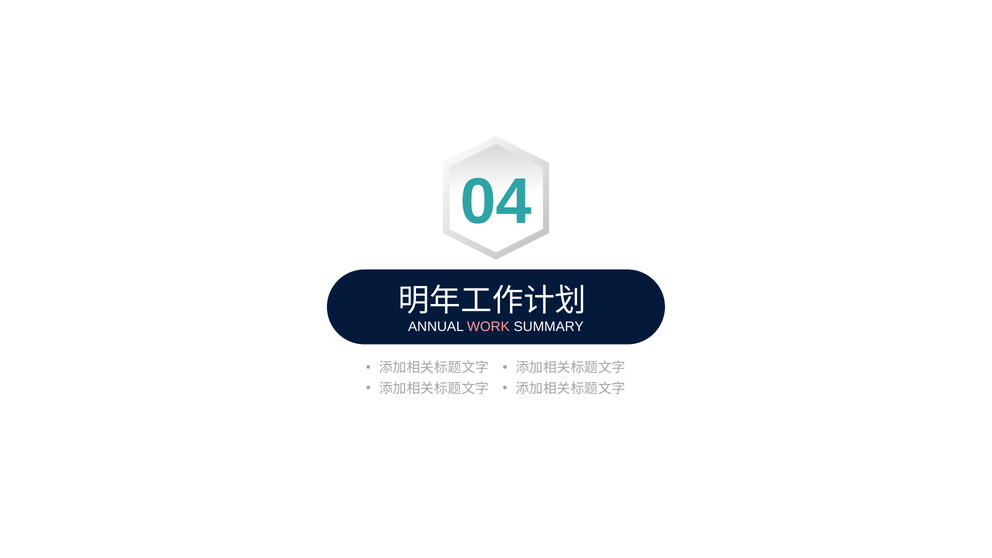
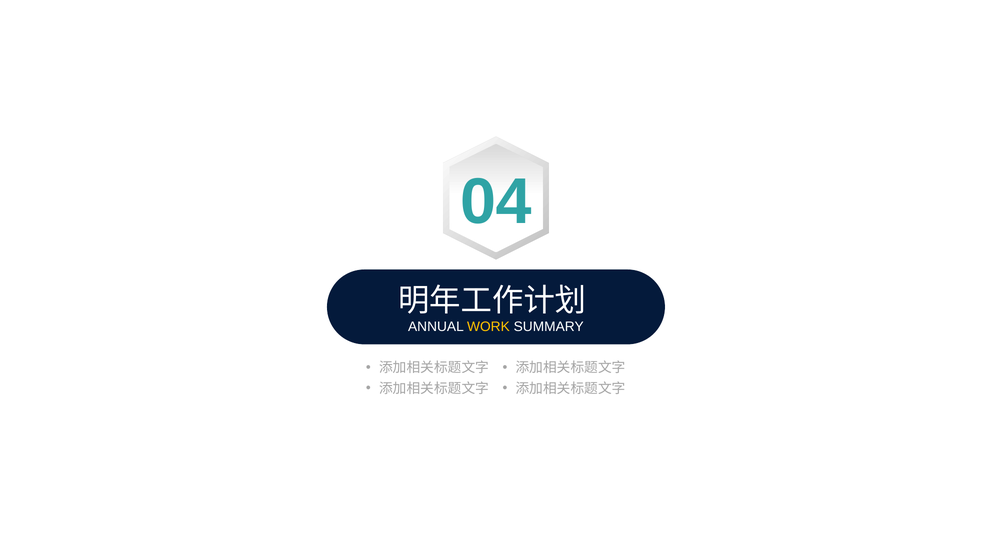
WORK colour: pink -> yellow (488, 327)
